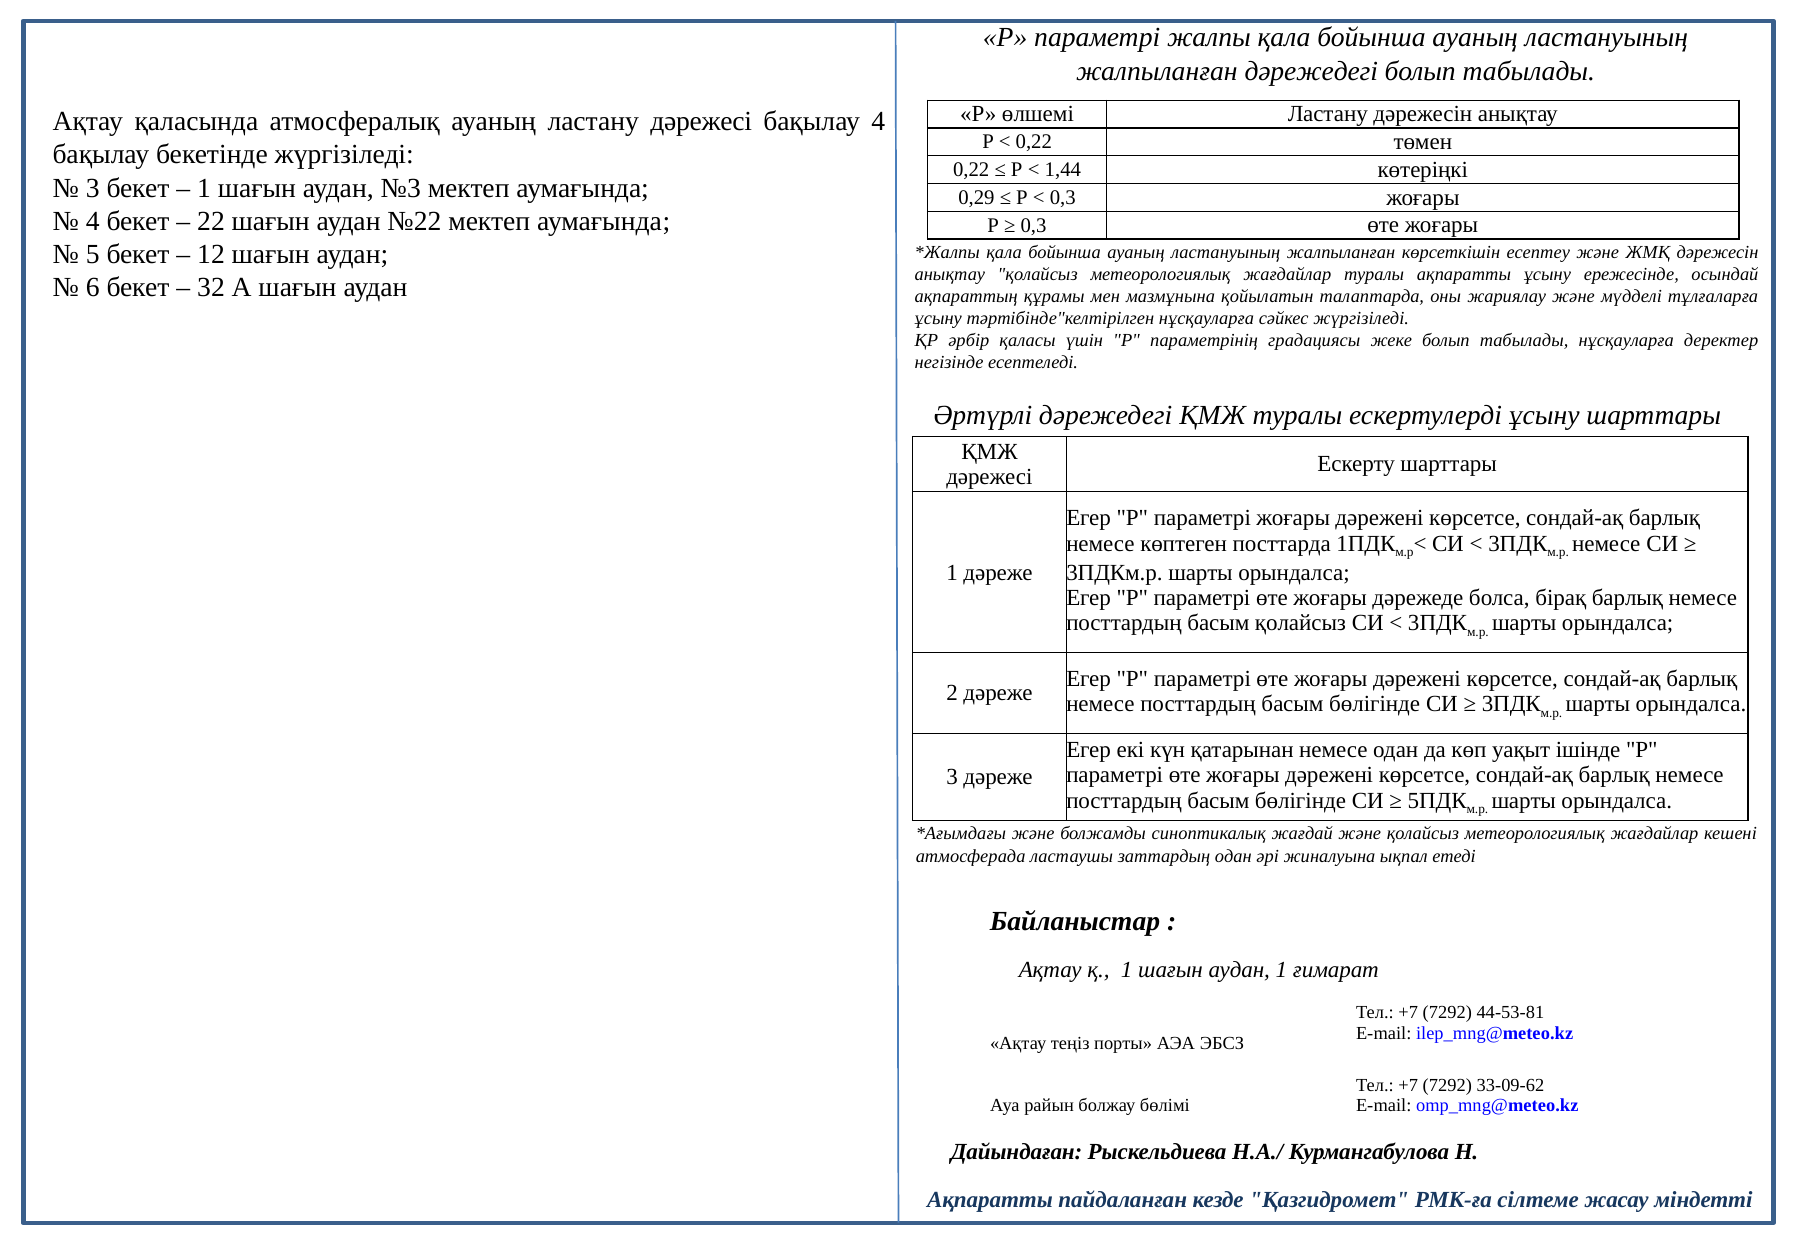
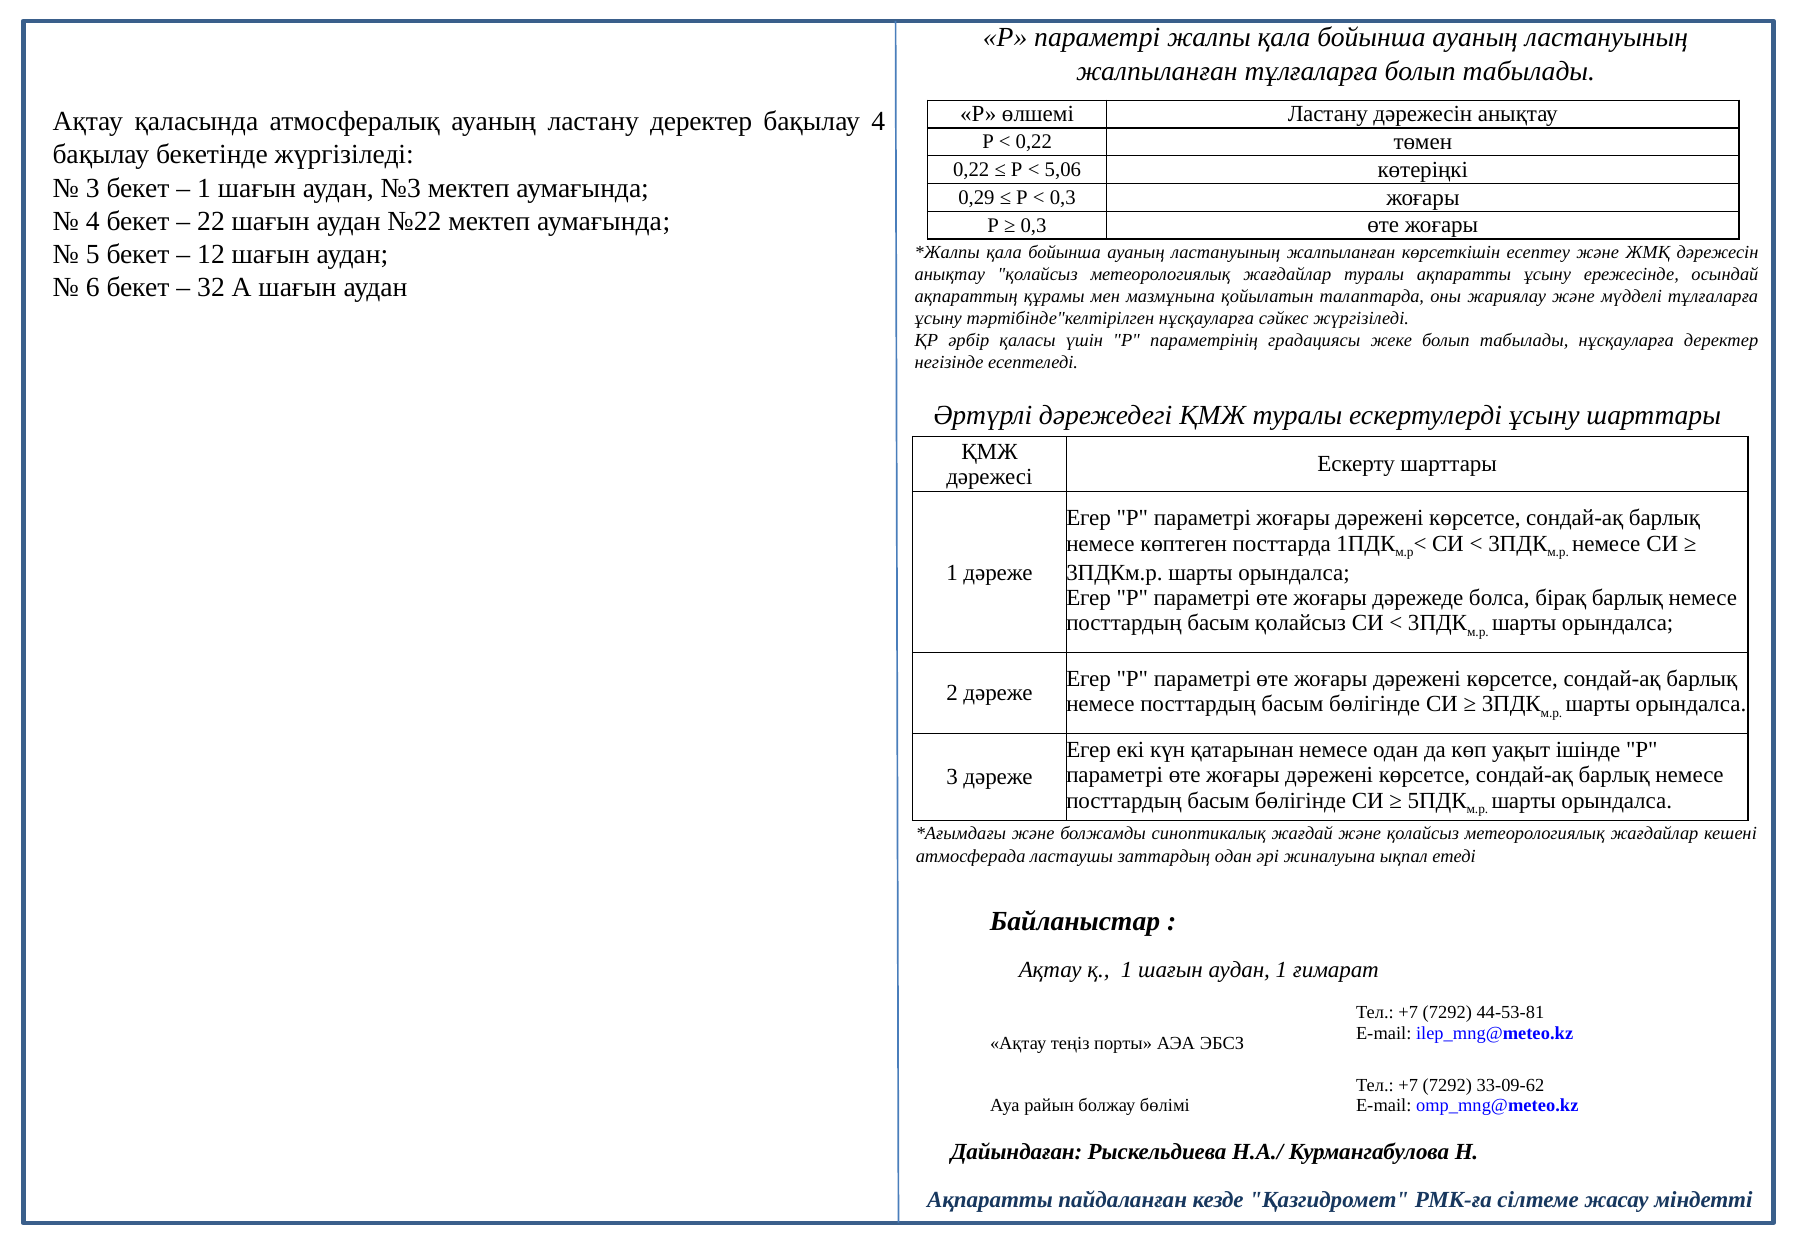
жалпыланған дәрежедегі: дәрежедегі -> тұлғаларға (1311, 71)
ластану дәрежесі: дәрежесі -> деректер (701, 122)
1,44: 1,44 -> 5,06 (1063, 170)
